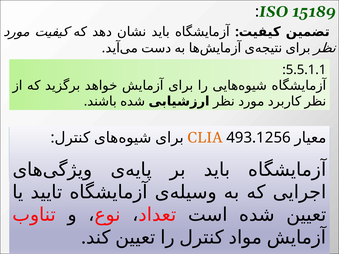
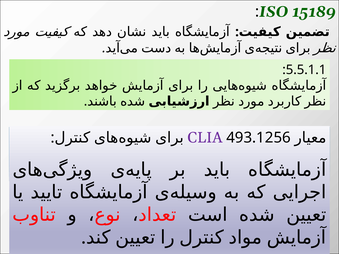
CLIA colour: orange -> purple (205, 138)
